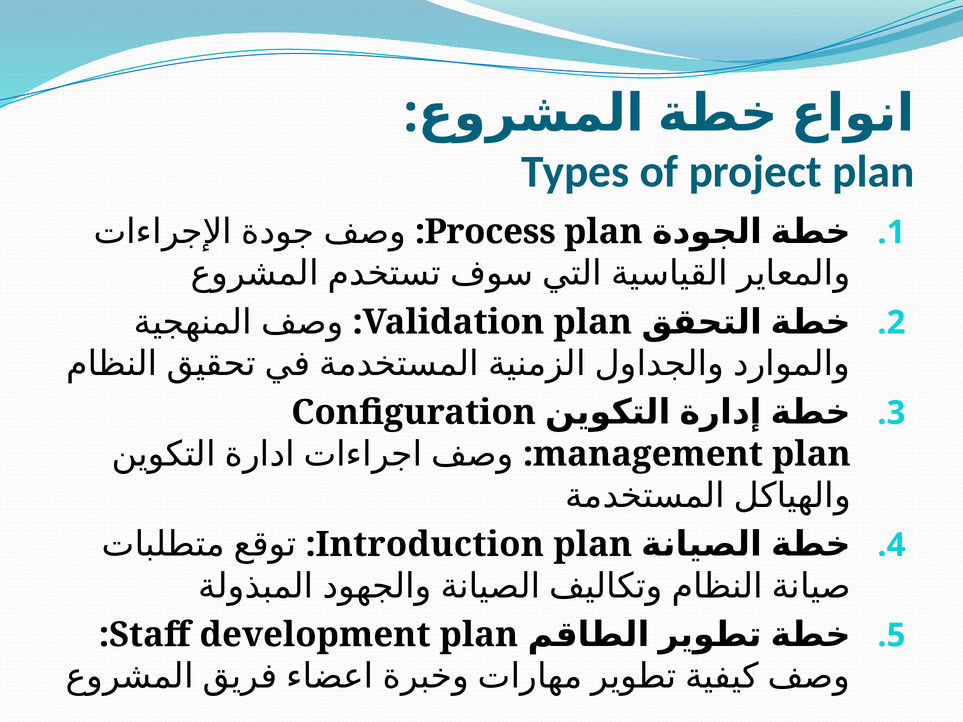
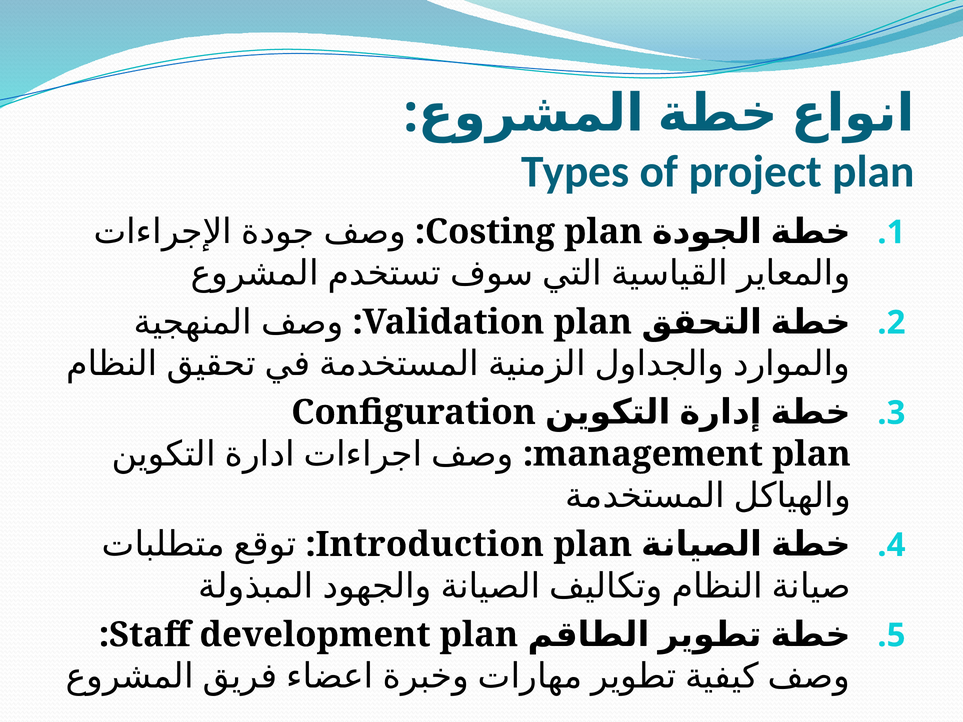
Process: Process -> Costing (490, 232)
